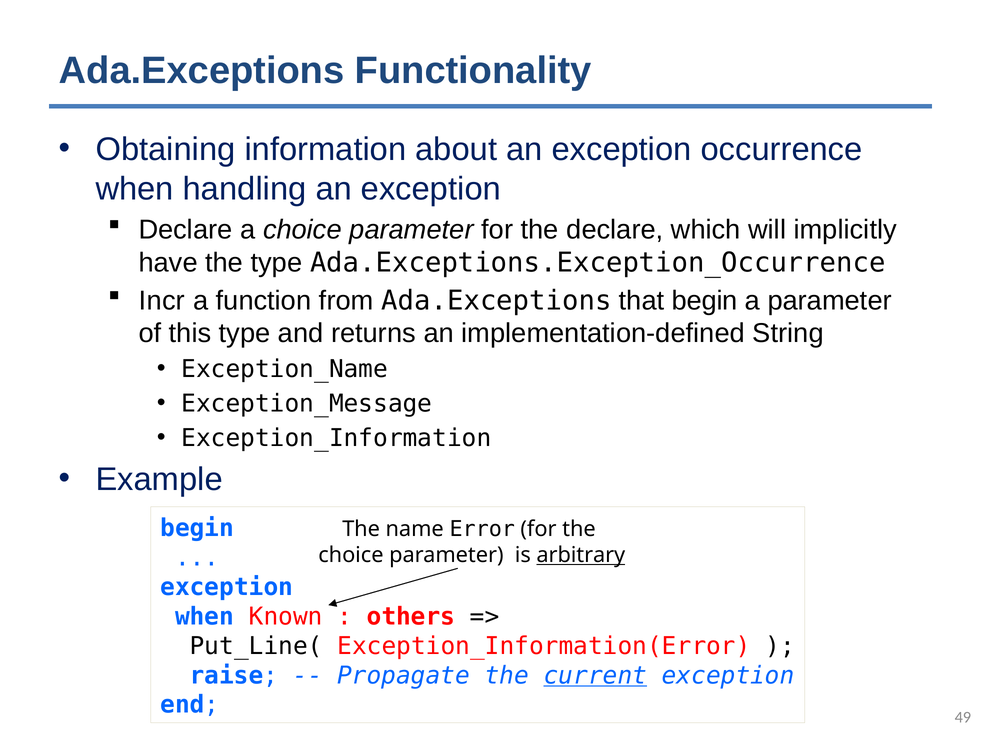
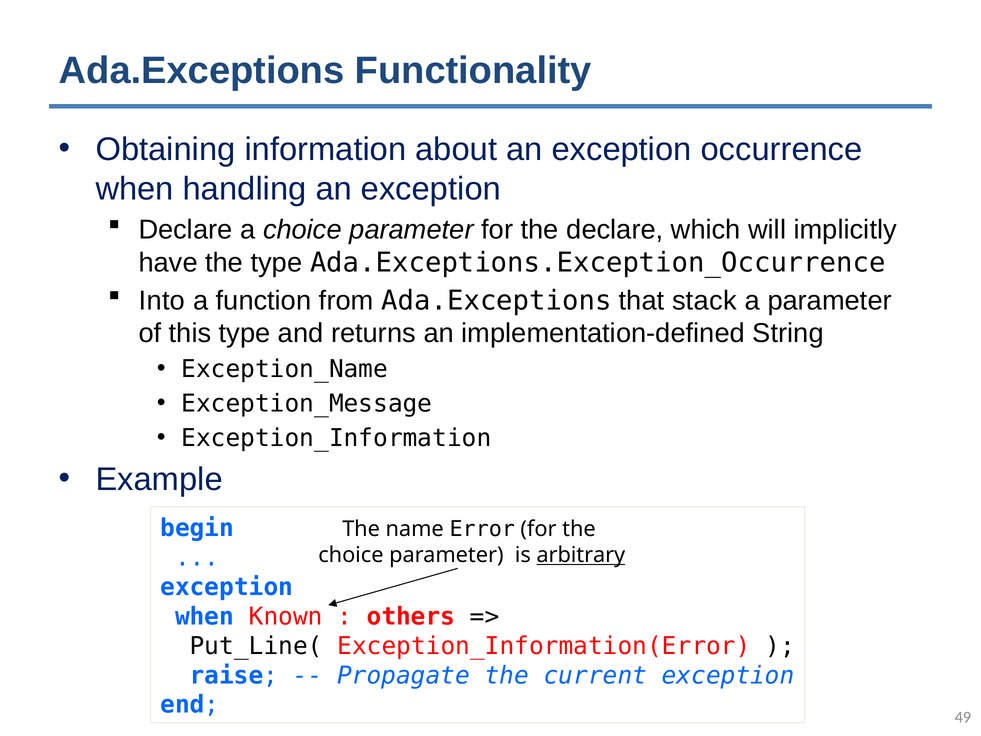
Incr: Incr -> Into (162, 301)
that begin: begin -> stack (704, 301)
current underline: present -> none (595, 675)
